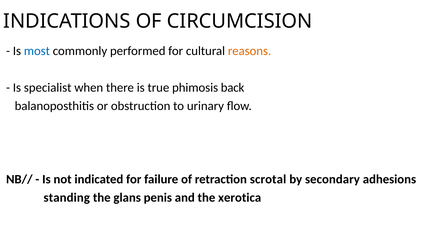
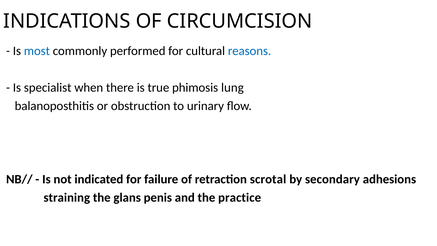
reasons colour: orange -> blue (250, 51)
back: back -> lung (232, 88)
standing: standing -> straining (67, 197)
xerotica: xerotica -> practice (240, 197)
